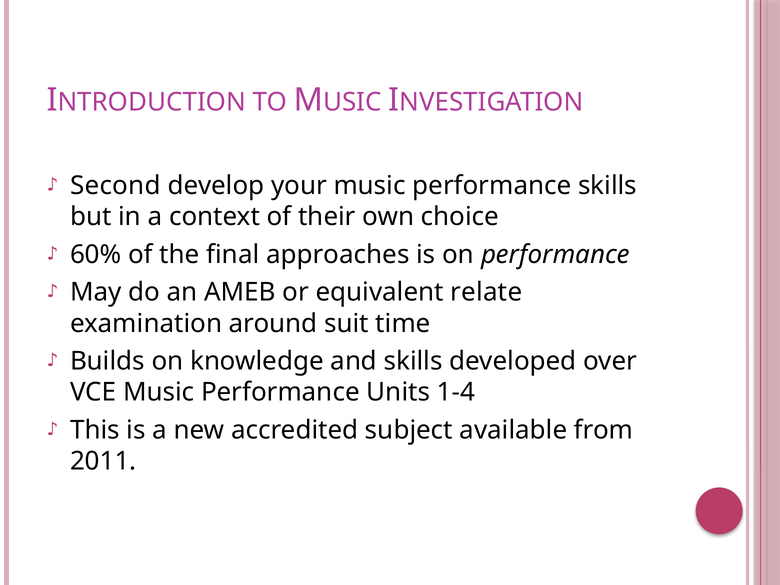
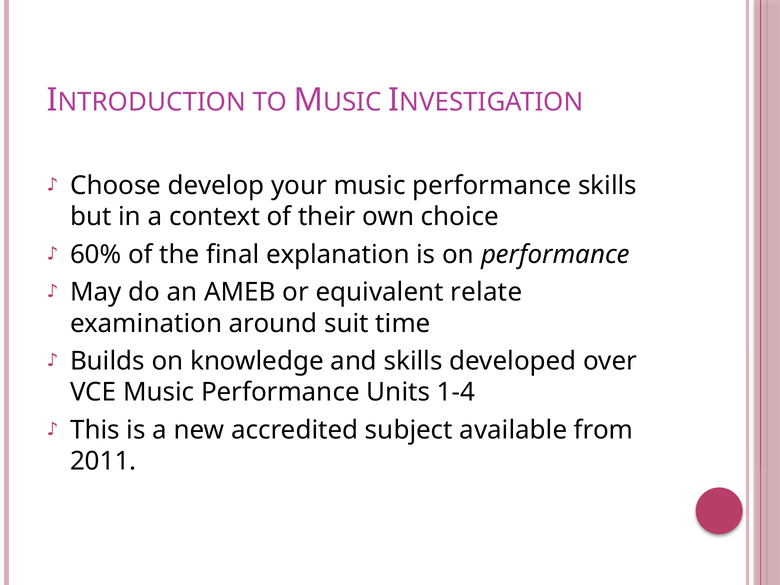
Second: Second -> Choose (116, 186)
approaches: approaches -> explanation (338, 255)
